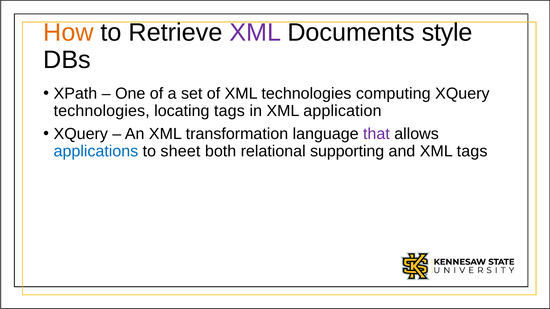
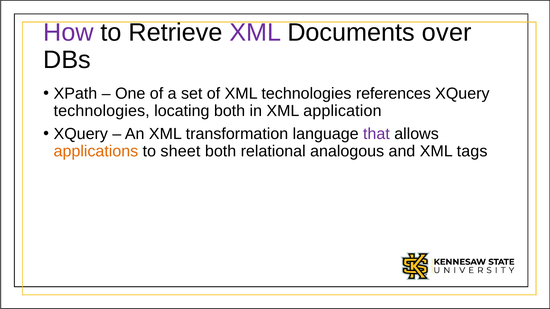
How colour: orange -> purple (68, 33)
style: style -> over (447, 33)
computing: computing -> references (393, 94)
locating tags: tags -> both (230, 111)
applications colour: blue -> orange (96, 151)
supporting: supporting -> analogous (347, 151)
